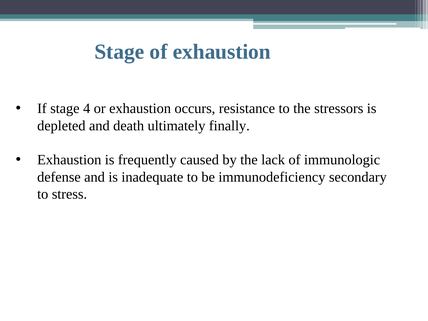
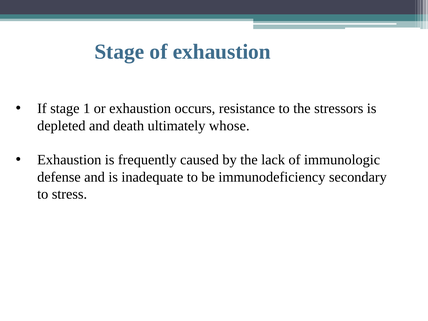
4: 4 -> 1 (87, 109)
finally: finally -> whose (229, 126)
